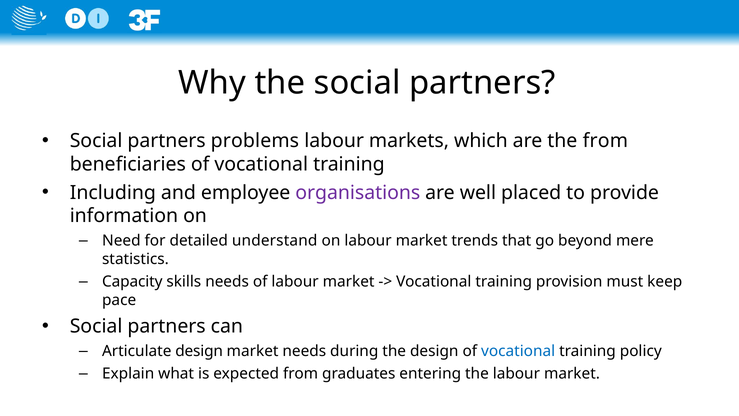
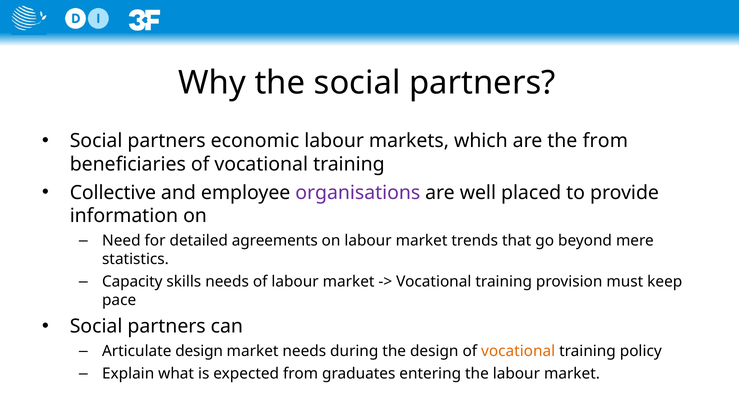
problems: problems -> economic (255, 141)
Including: Including -> Collective (113, 192)
understand: understand -> agreements (275, 241)
vocational colour: blue -> orange (518, 351)
